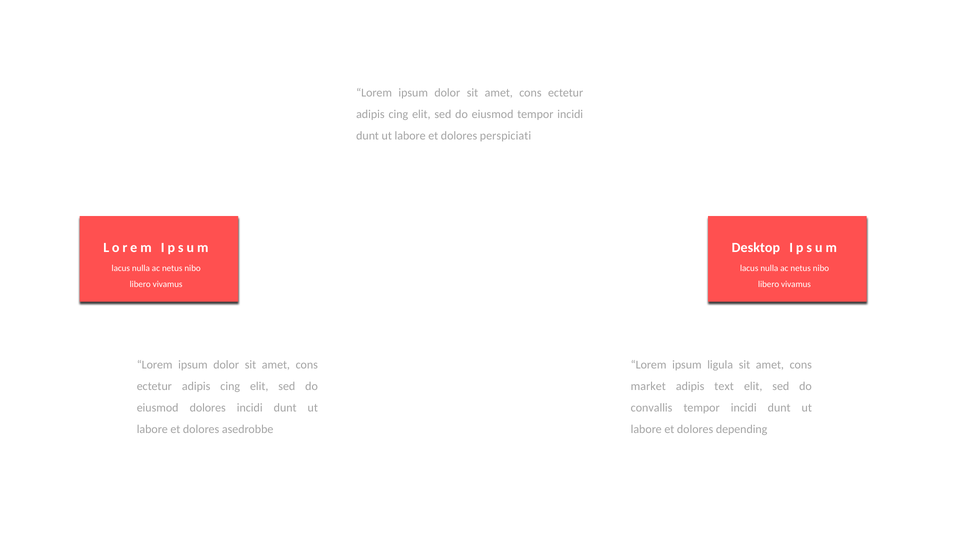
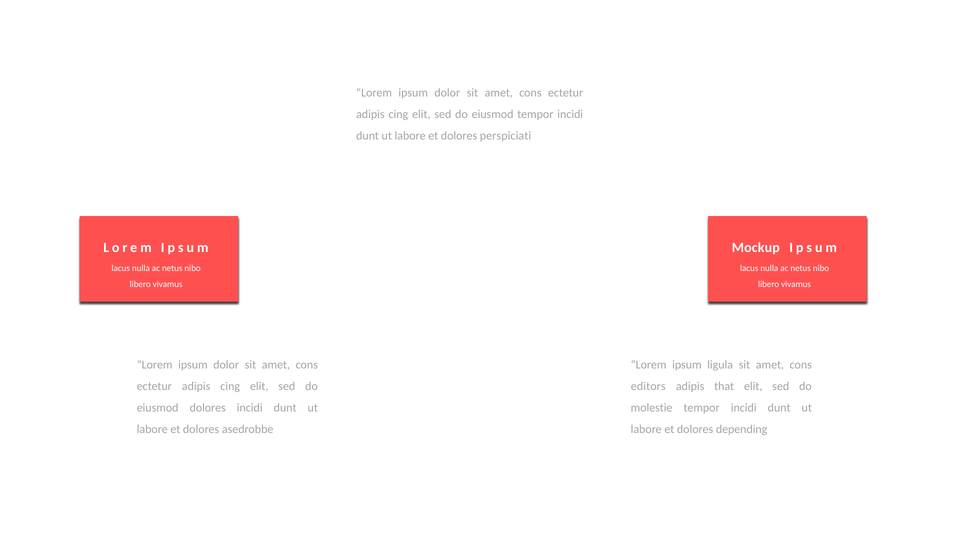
Desktop: Desktop -> Mockup (756, 248)
market: market -> editors (648, 386)
text: text -> that (724, 386)
convallis: convallis -> molestie (652, 408)
